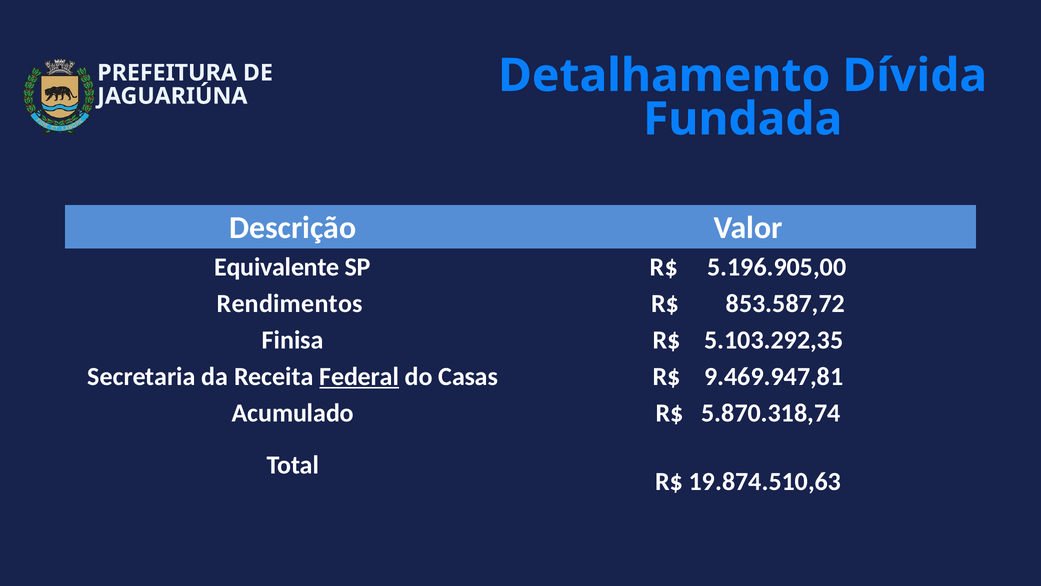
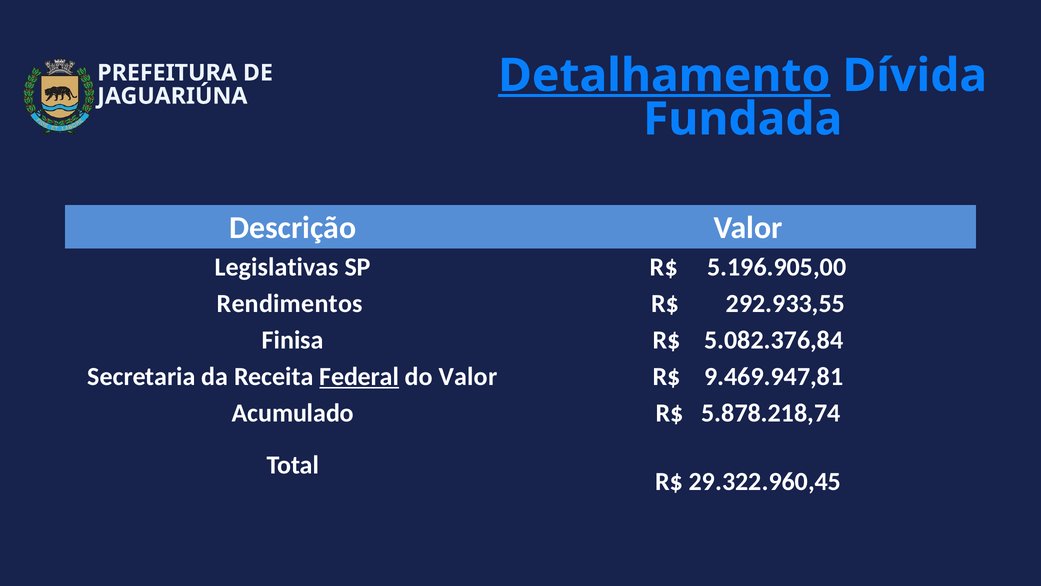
Detalhamento underline: none -> present (664, 76)
Equivalente: Equivalente -> Legislativas (277, 267)
853.587,72: 853.587,72 -> 292.933,55 (785, 304)
5.103.292,35: 5.103.292,35 -> 5.082.376,84 (774, 340)
do Casas: Casas -> Valor (468, 376)
5.870.318,74: 5.870.318,74 -> 5.878.218,74 (771, 413)
19.874.510,63: 19.874.510,63 -> 29.322.960,45 (765, 481)
